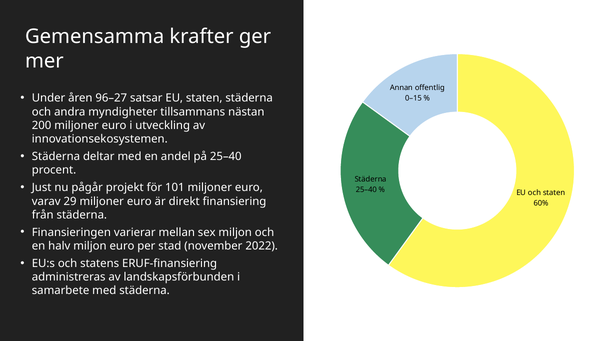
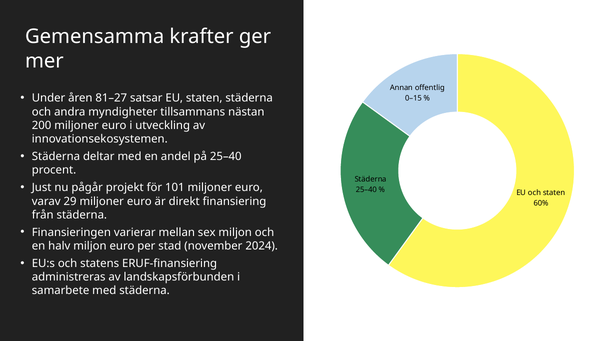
96–27: 96–27 -> 81–27 (111, 98)
2022: 2022 -> 2024 (262, 246)
